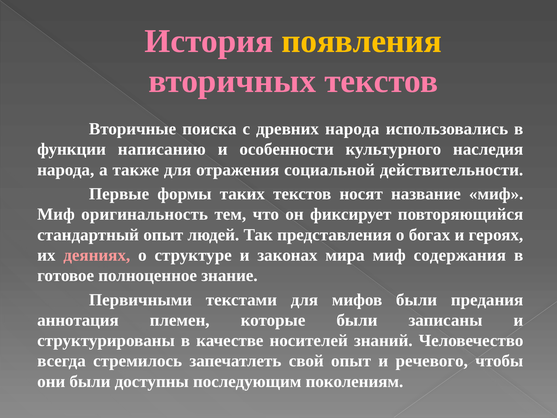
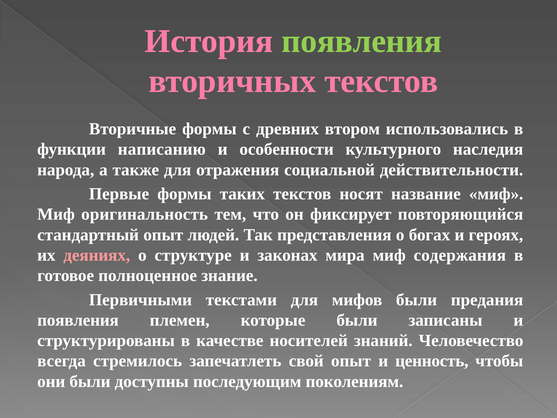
появления colour: yellow -> light green (362, 41)
Вторичные поиска: поиска -> формы (209, 129)
древних народа: народа -> втором (352, 129)
аннотация: аннотация -> появления (78, 320)
речевого: речевого -> ценность (432, 361)
